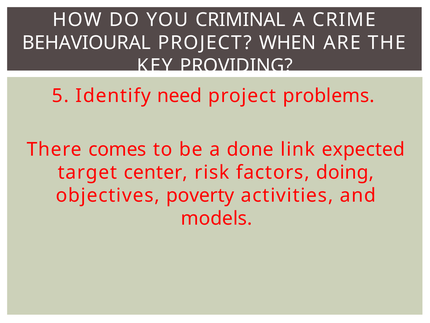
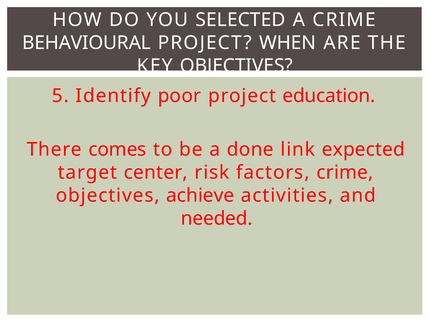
CRIMINAL: CRIMINAL -> SELECTED (240, 20)
KEY PROVIDING: PROVIDING -> OBJECTIVES (236, 66)
need: need -> poor (179, 96)
problems: problems -> education (329, 96)
factors doing: doing -> crime (345, 172)
poverty: poverty -> achieve (200, 195)
models: models -> needed (217, 218)
